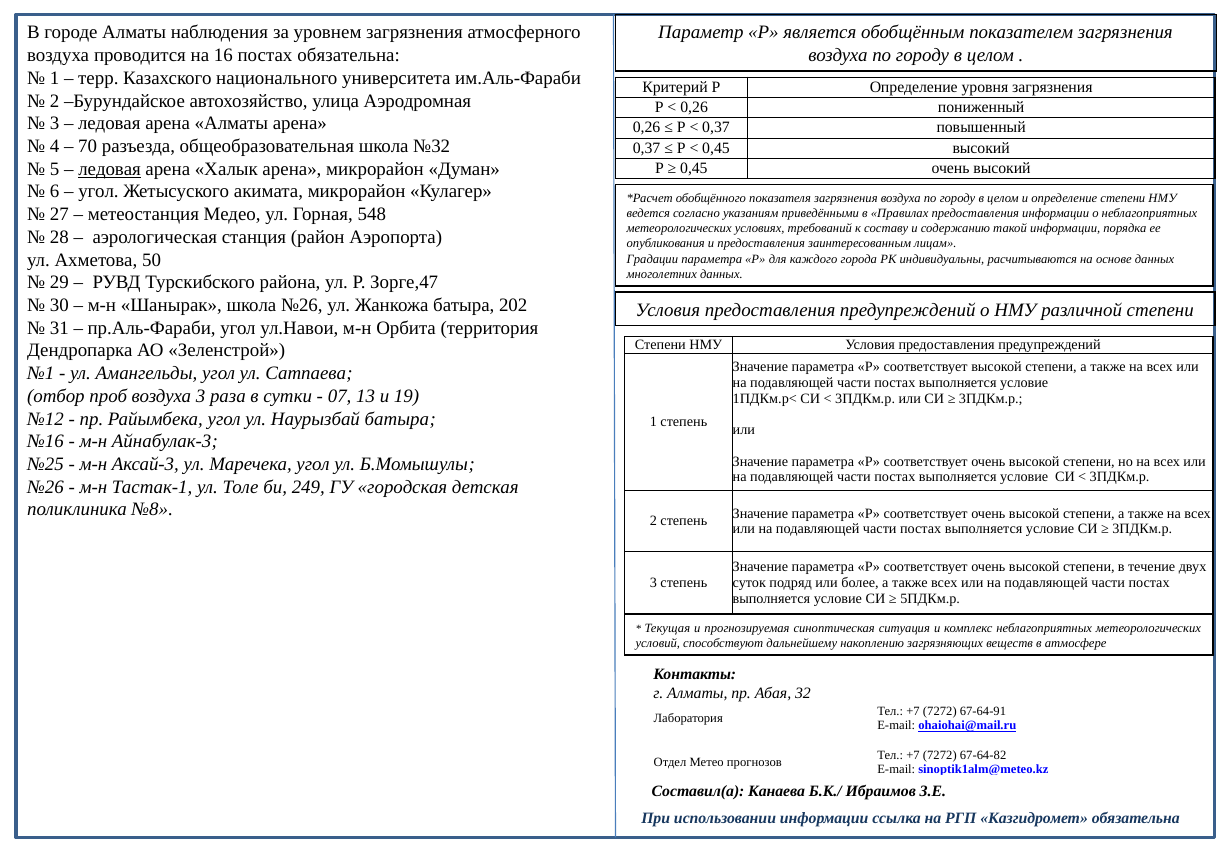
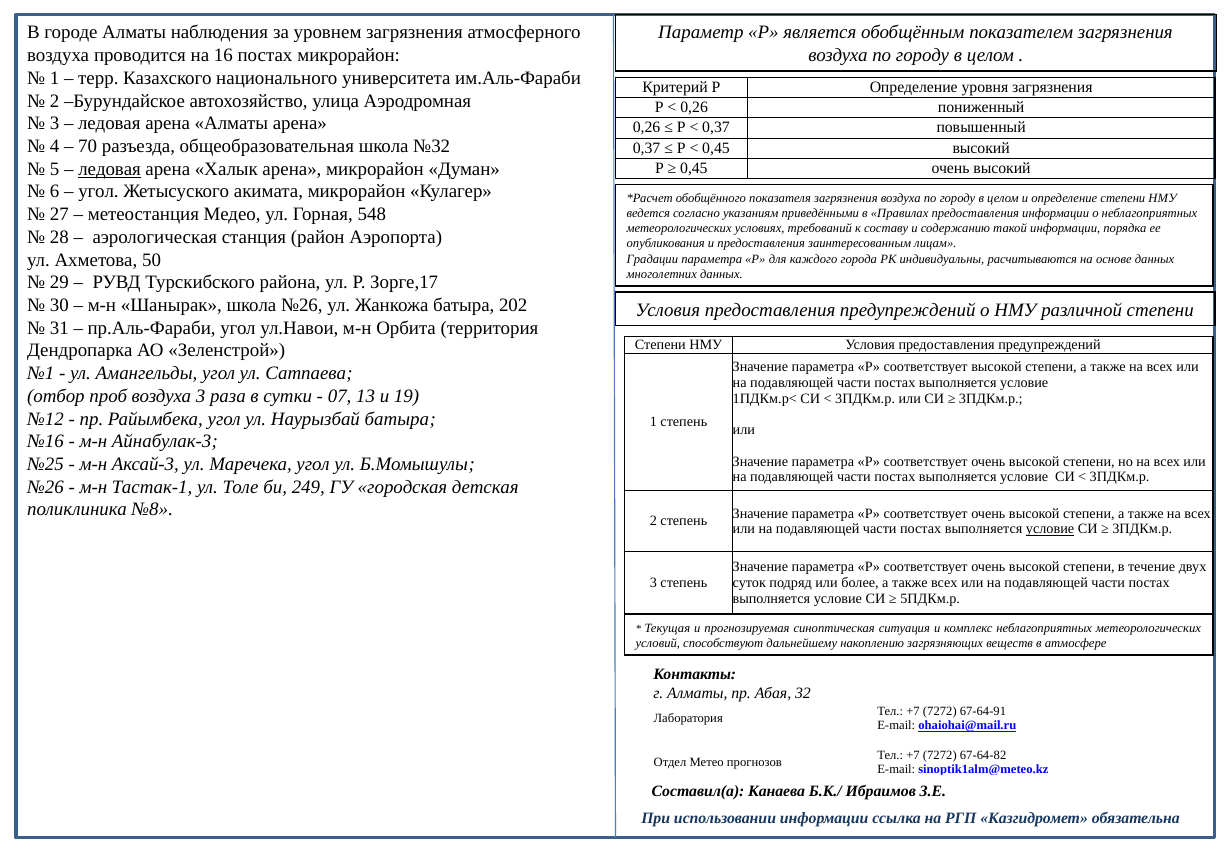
постах обязательна: обязательна -> микрорайон (349, 55)
Зорге,47: Зорге,47 -> Зорге,17 (404, 283)
условие underline: none -> present (1050, 529)
